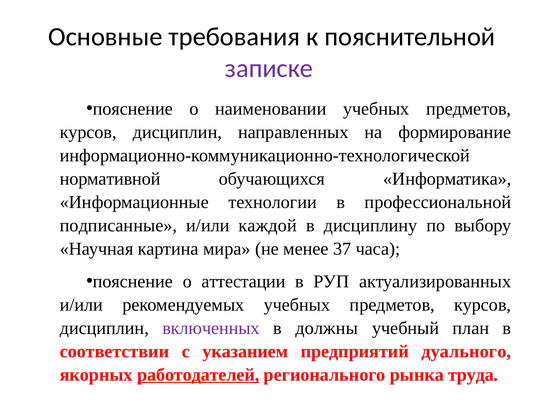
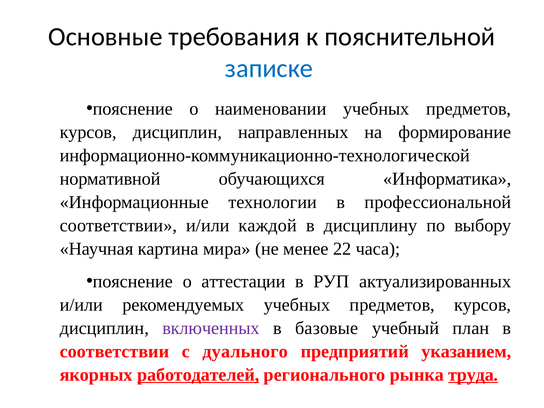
записке colour: purple -> blue (269, 69)
подписанные: подписанные -> соответствии (118, 225)
37: 37 -> 22 (342, 249)
должны: должны -> базовые (327, 328)
указанием: указанием -> дуального (245, 351)
дуального: дуального -> указанием (466, 351)
труда underline: none -> present (473, 375)
